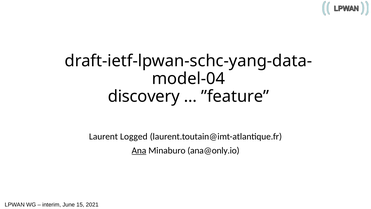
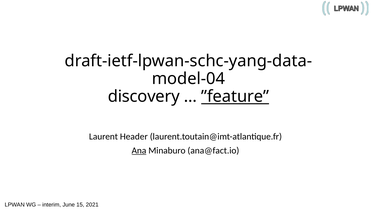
”feature underline: none -> present (235, 96)
Logged: Logged -> Header (134, 136)
ana@only.io: ana@only.io -> ana@fact.io (213, 150)
